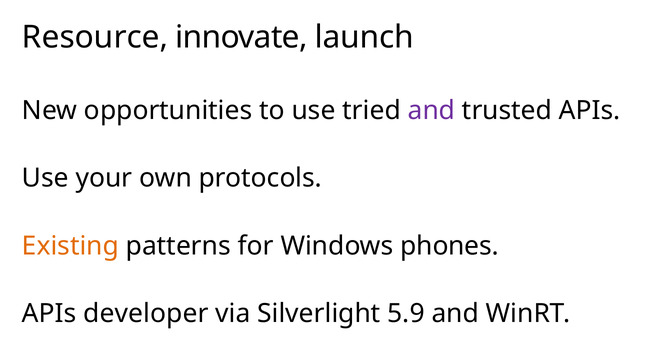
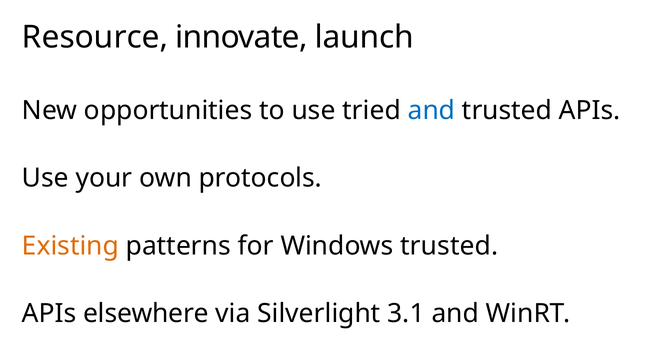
and colour: purple -> blue (431, 111)
Windows phones: phones -> trusted (449, 246)
developer: developer -> elsewhere (146, 314)
5.9: 5.9 -> 3.1 (406, 314)
